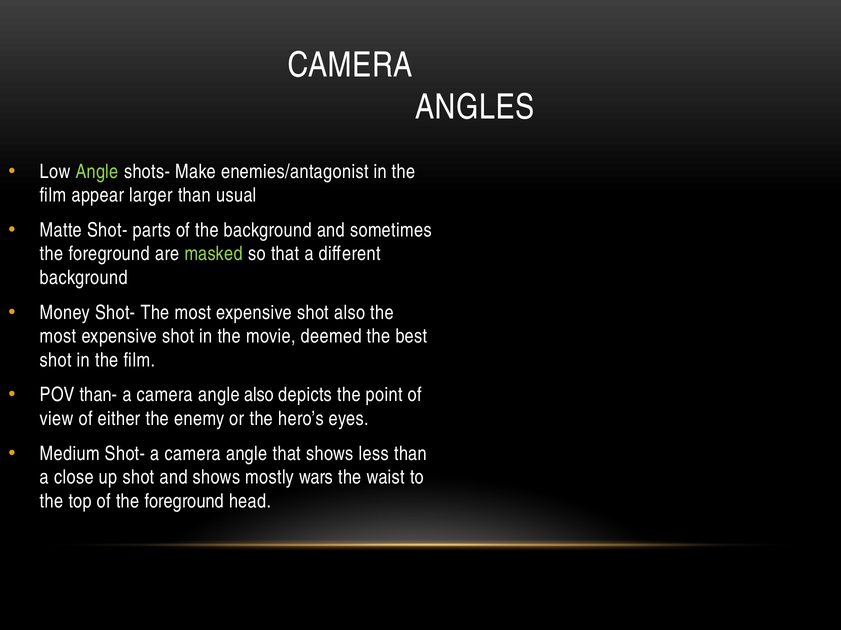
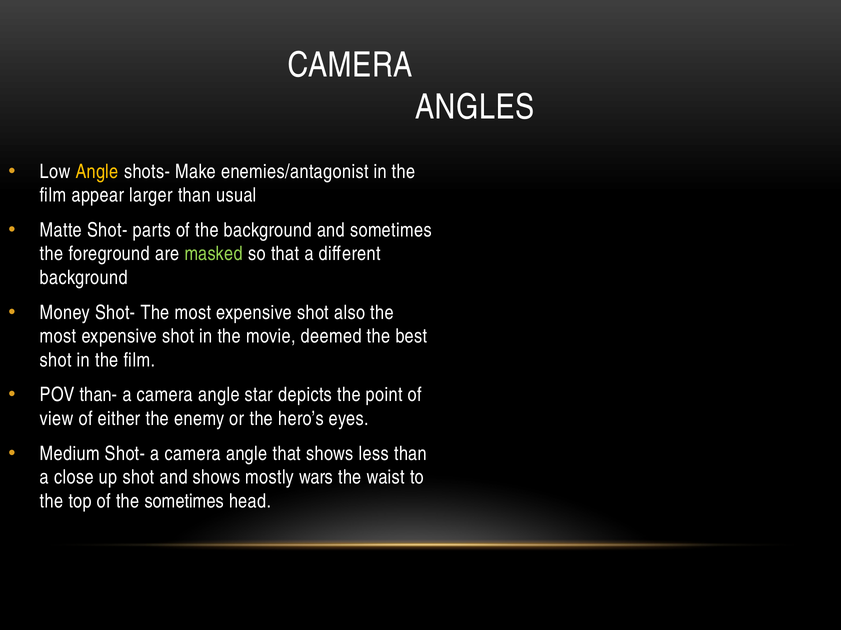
Angle colour: light green -> yellow (97, 172)
angle also: also -> star (259, 395)
of the foreground: foreground -> sometimes (184, 502)
